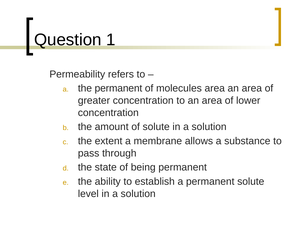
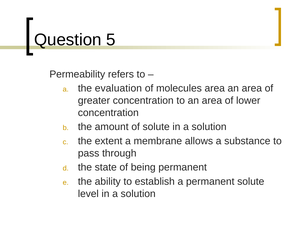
1: 1 -> 5 (111, 40)
the permanent: permanent -> evaluation (118, 88)
